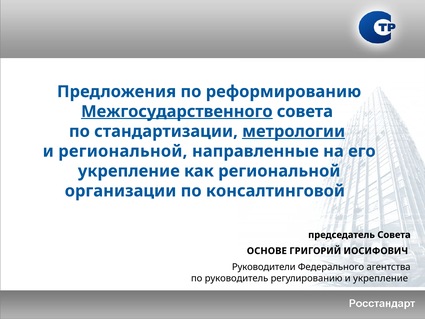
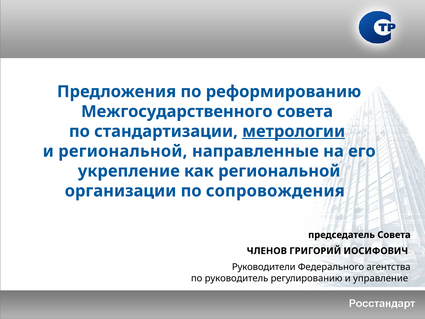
Межгосударственного underline: present -> none (177, 111)
консалтинговой: консалтинговой -> сопровождения (275, 191)
ОСНОВЕ: ОСНОВЕ -> ЧЛЕНОВ (267, 251)
и укрепление: укрепление -> управление (381, 278)
